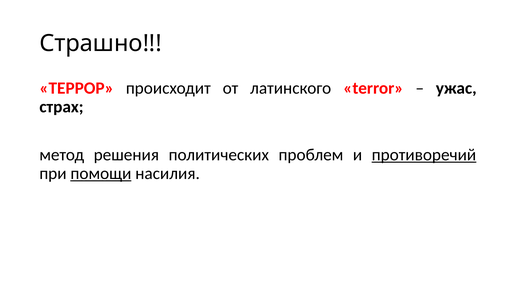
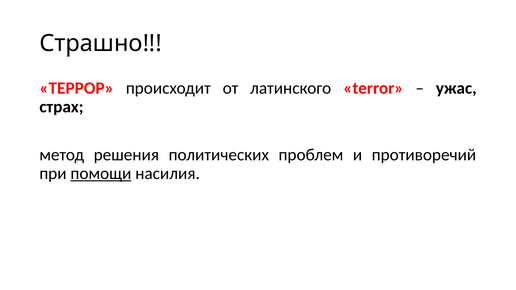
противоречий underline: present -> none (424, 155)
